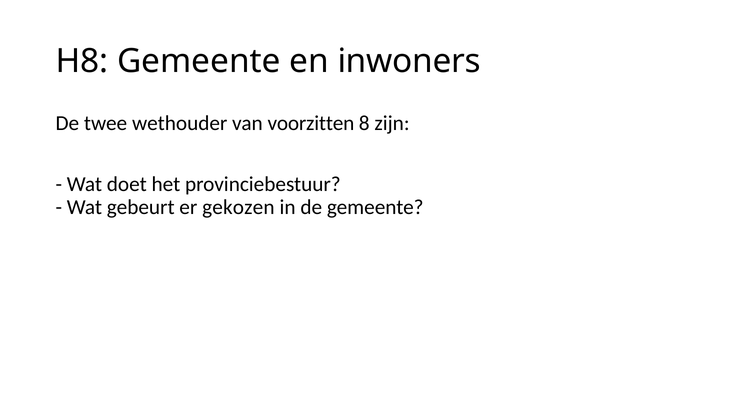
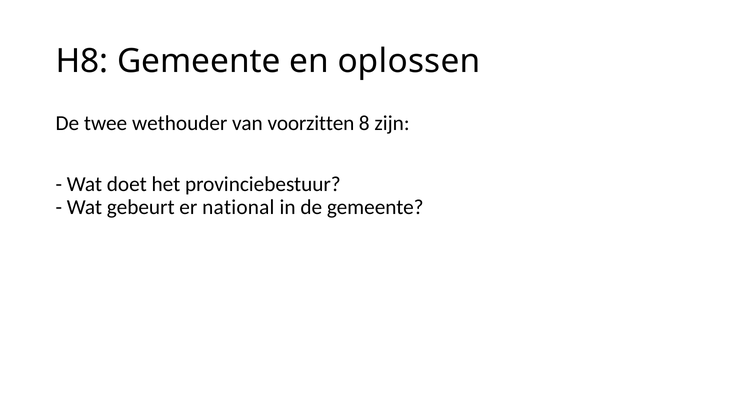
inwoners: inwoners -> oplossen (409, 61)
gekozen: gekozen -> national (238, 207)
